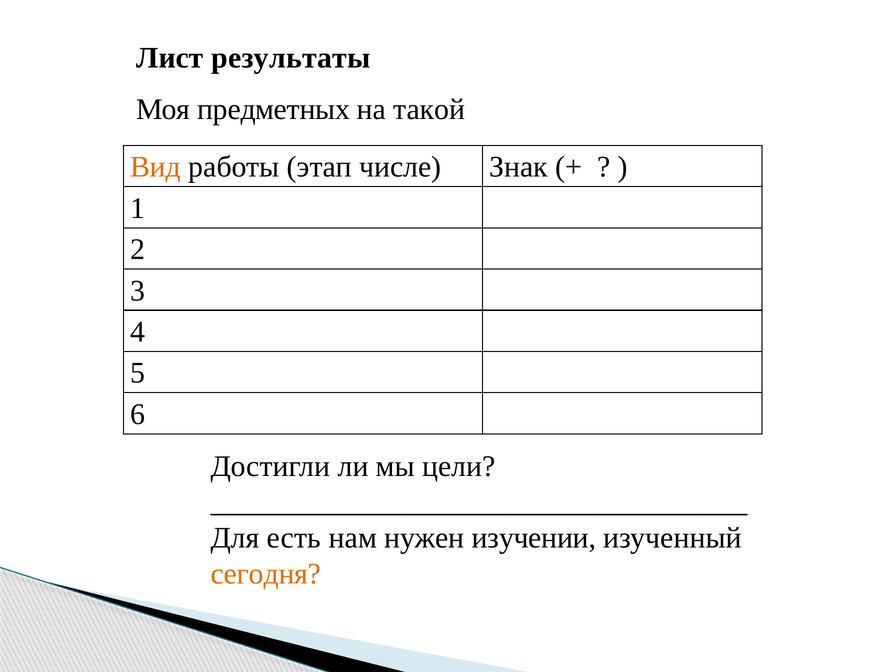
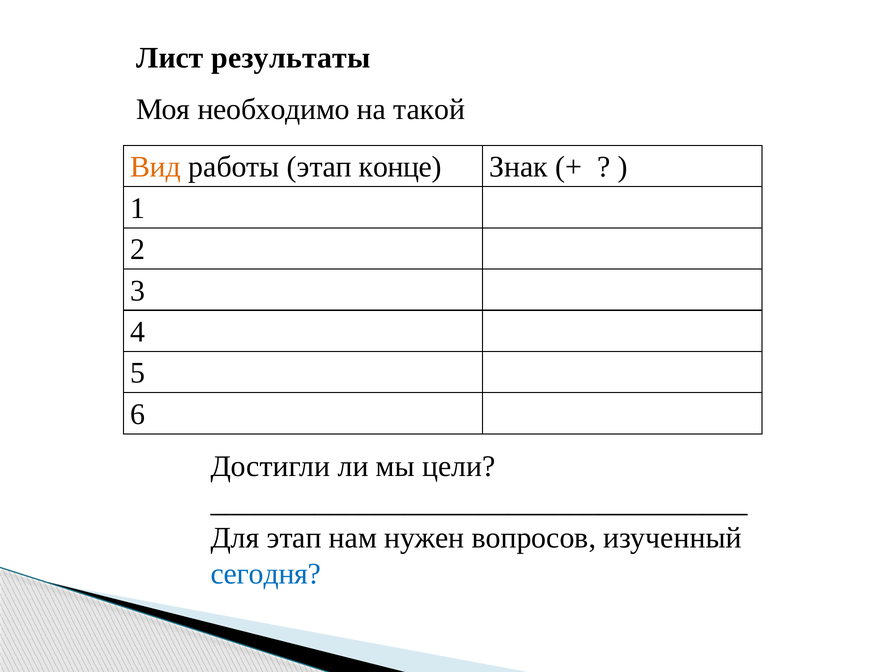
предметных: предметных -> необходимо (274, 109)
числе: числе -> конце (400, 167)
Для есть: есть -> этап (294, 537)
изучении: изучении -> вопросов (534, 537)
сегодня colour: orange -> blue (266, 573)
